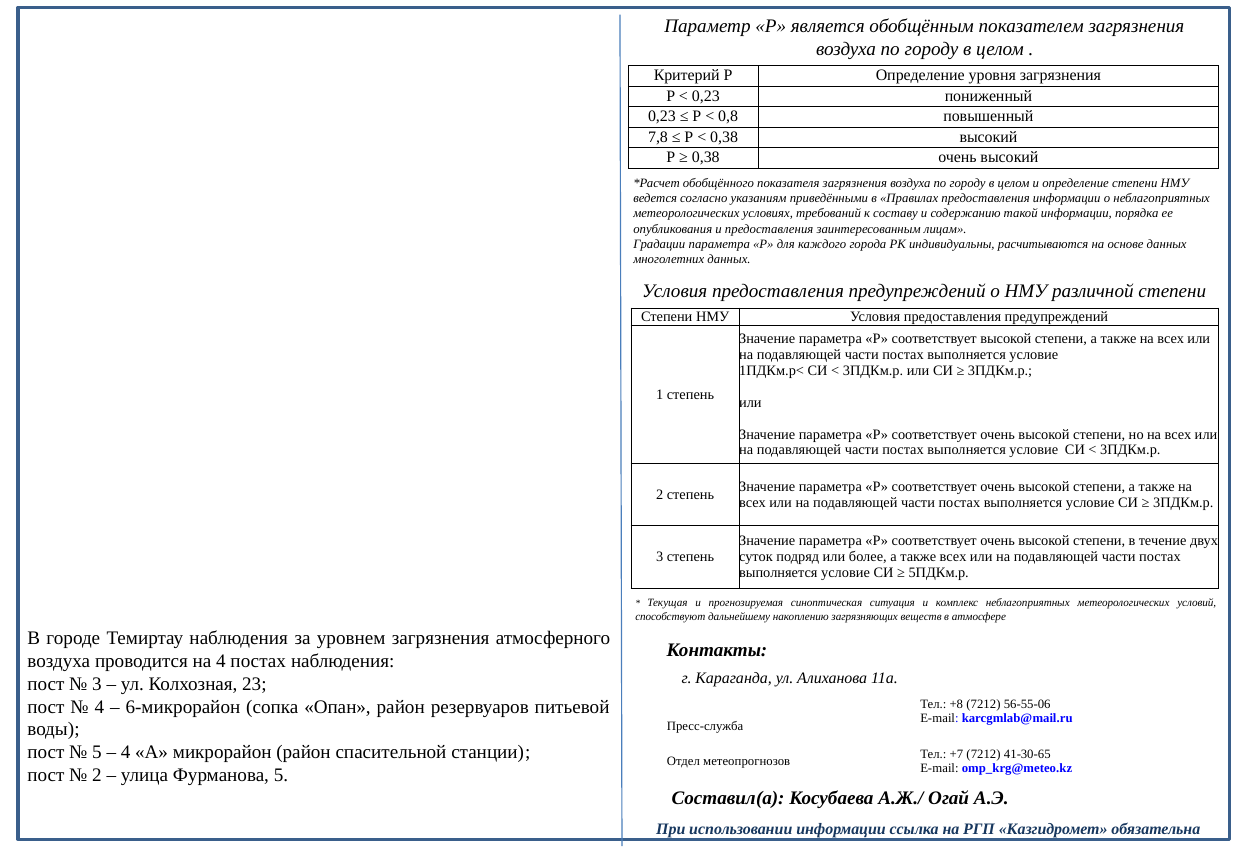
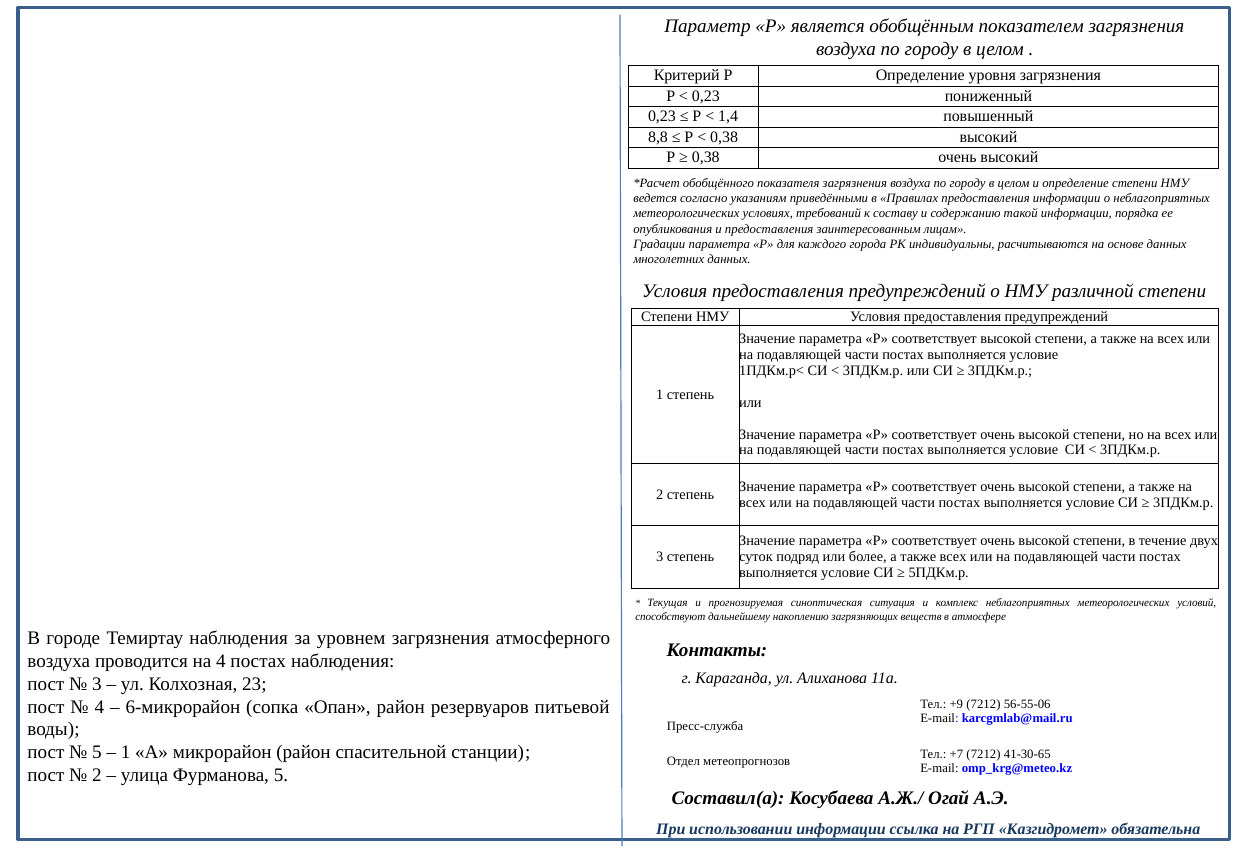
0,8: 0,8 -> 1,4 (728, 117)
7,8: 7,8 -> 8,8 (658, 137)
+8: +8 -> +9 (956, 705)
4: 4 -> 1 (126, 753)
